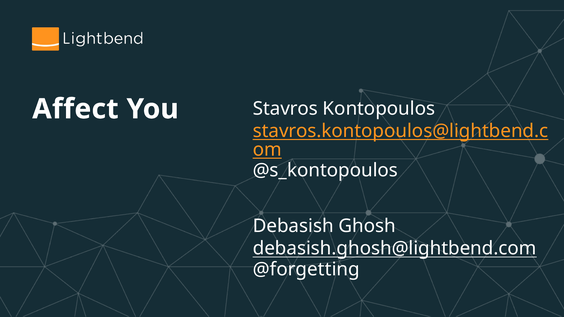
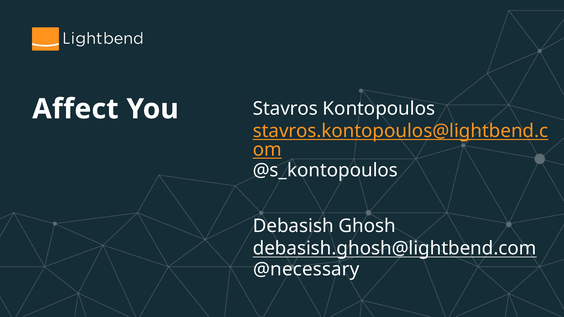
@forgetting: @forgetting -> @necessary (306, 270)
